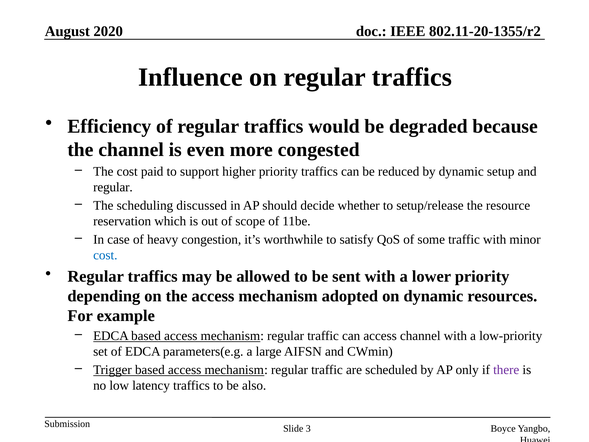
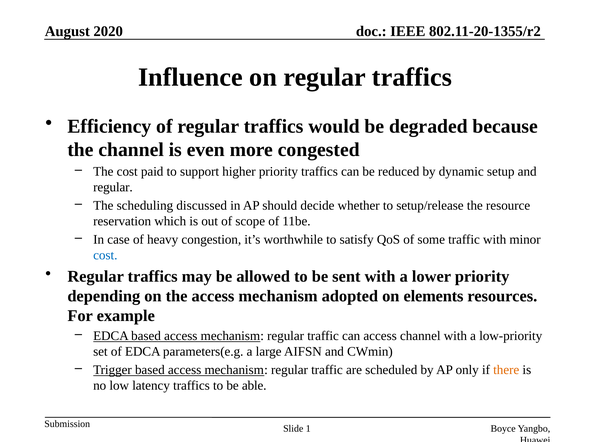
on dynamic: dynamic -> elements (433, 296)
there colour: purple -> orange (506, 370)
also: also -> able (254, 385)
3: 3 -> 1 (308, 428)
